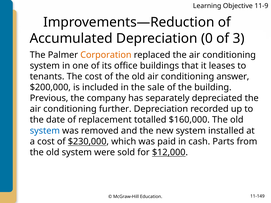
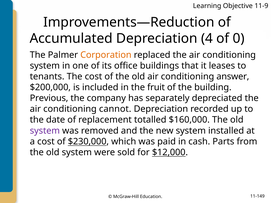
0: 0 -> 4 (207, 38)
3: 3 -> 0 (239, 38)
sale: sale -> fruit (156, 87)
further: further -> cannot (115, 109)
system colour: blue -> purple (45, 131)
